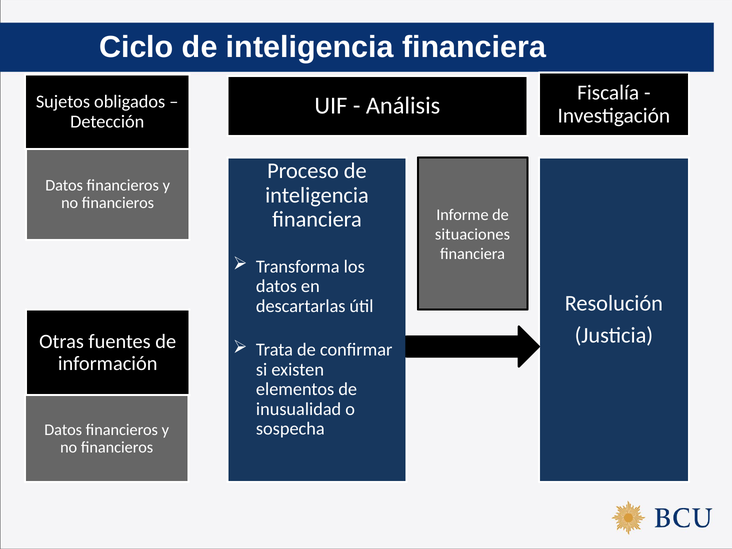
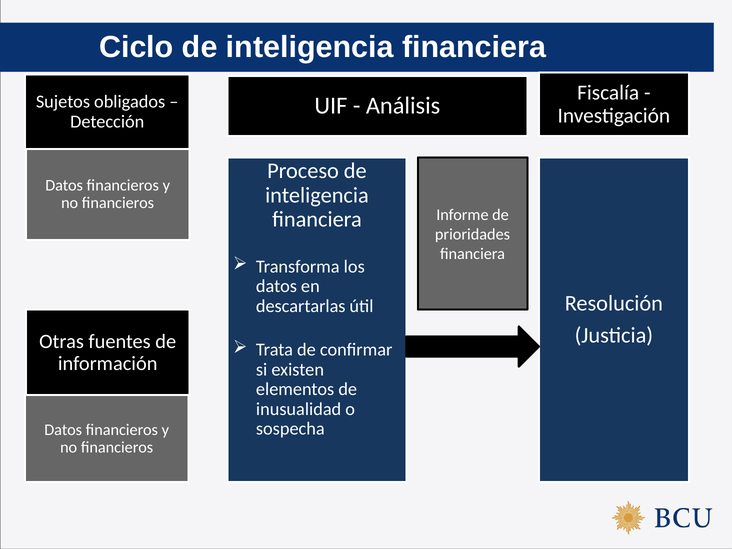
situaciones: situaciones -> prioridades (473, 235)
